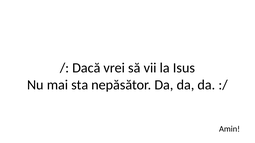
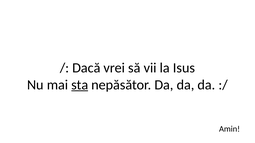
sta underline: none -> present (80, 85)
